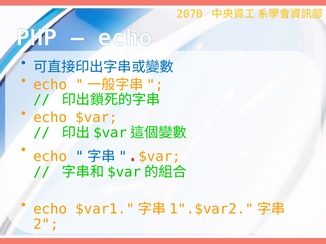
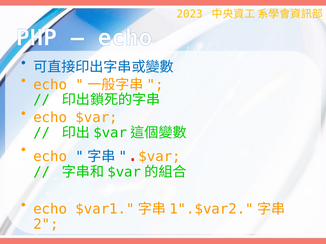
2070: 2070 -> 2023 (190, 14)
